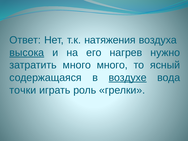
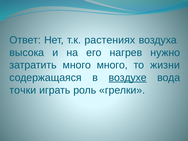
натяжения: натяжения -> растениях (110, 40)
высока underline: present -> none (27, 53)
ясный: ясный -> жизни (165, 65)
